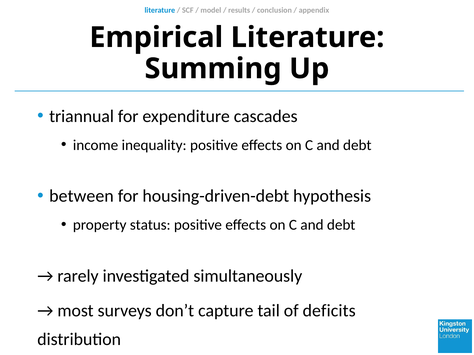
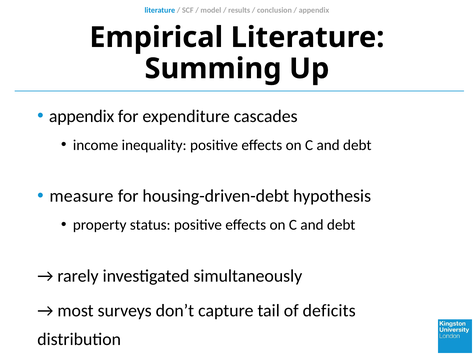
triannual: triannual -> appendix (82, 116)
between: between -> measure (81, 196)
